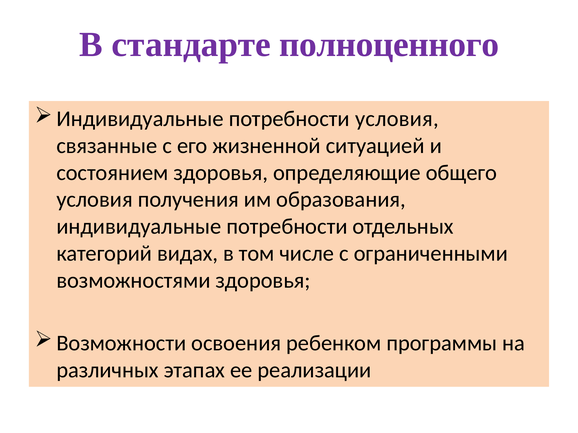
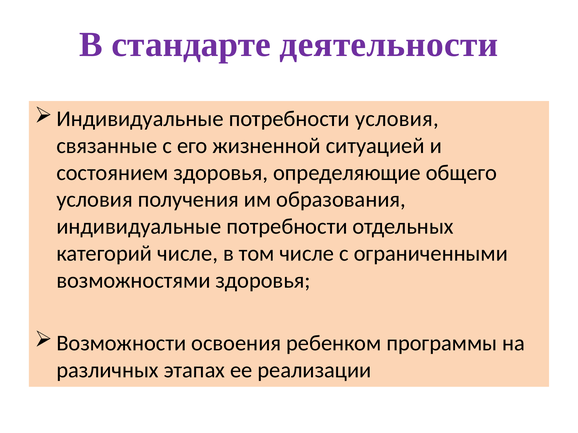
полноценного: полноценного -> деятельности (389, 44)
категорий видах: видах -> числе (188, 254)
